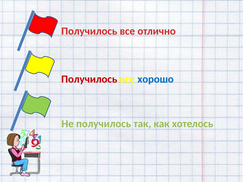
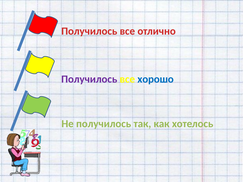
Получилось colour: red -> purple (89, 79)
